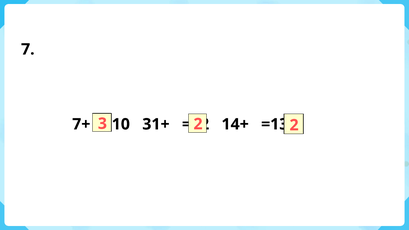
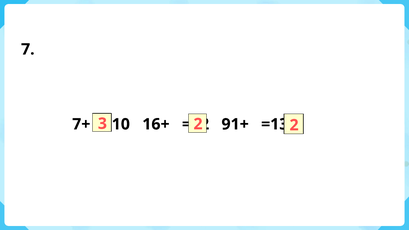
31+: 31+ -> 16+ (156, 124)
14+: 14+ -> 91+ (235, 124)
